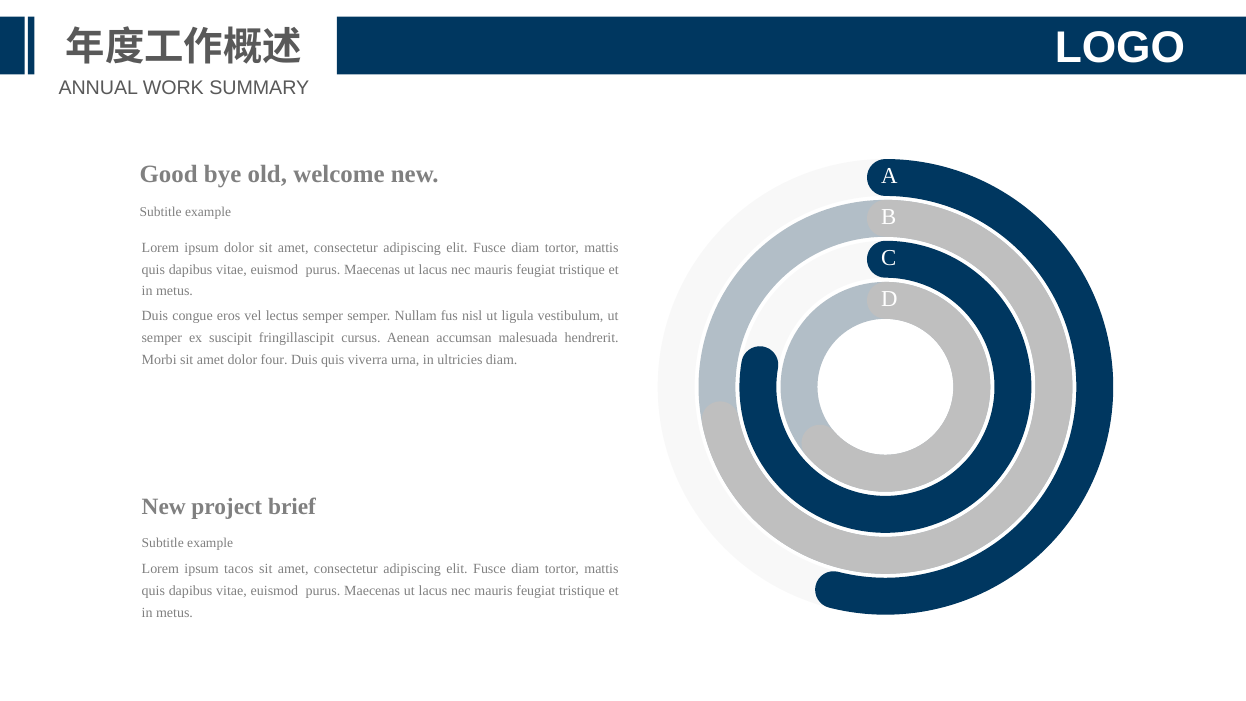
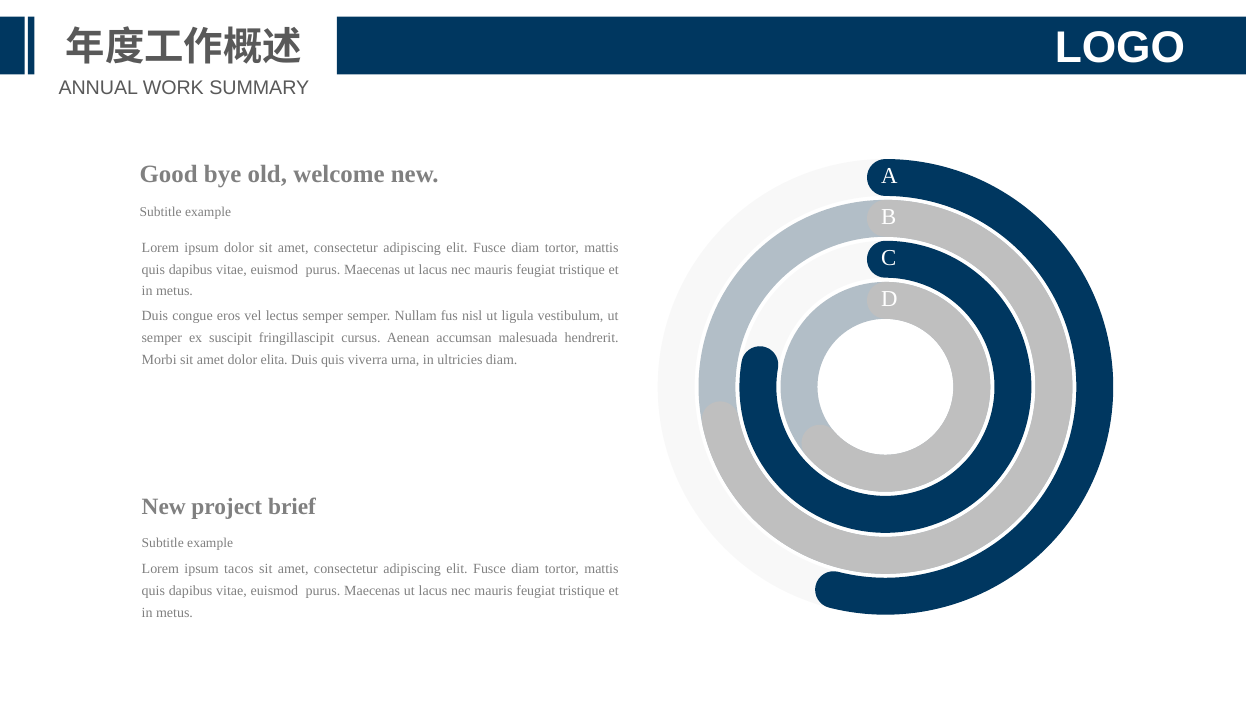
four: four -> elita (274, 359)
